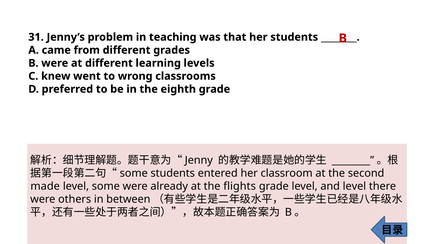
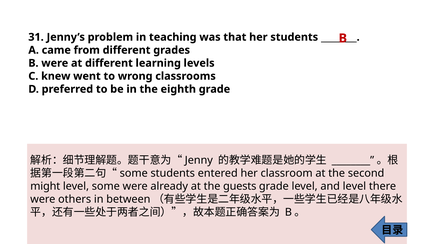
made: made -> might (45, 186)
flights: flights -> guests (240, 186)
